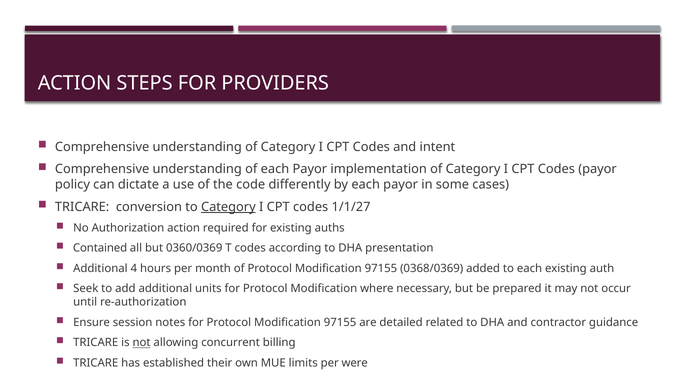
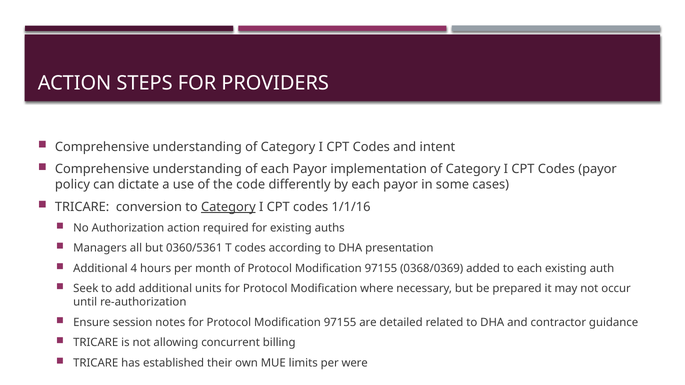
1/1/27: 1/1/27 -> 1/1/16 (351, 207)
Contained: Contained -> Managers (100, 248)
0360/0369: 0360/0369 -> 0360/5361 (194, 248)
not underline: present -> none (142, 343)
